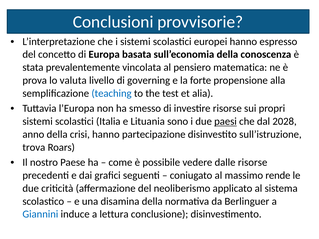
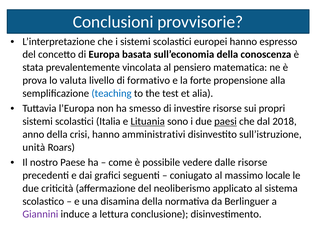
governing: governing -> formativo (149, 80)
Lituania underline: none -> present (148, 122)
2028: 2028 -> 2018 (285, 122)
partecipazione: partecipazione -> amministrativi (154, 134)
trova: trova -> unità (34, 147)
rende: rende -> locale (278, 176)
Giannini colour: blue -> purple (40, 214)
